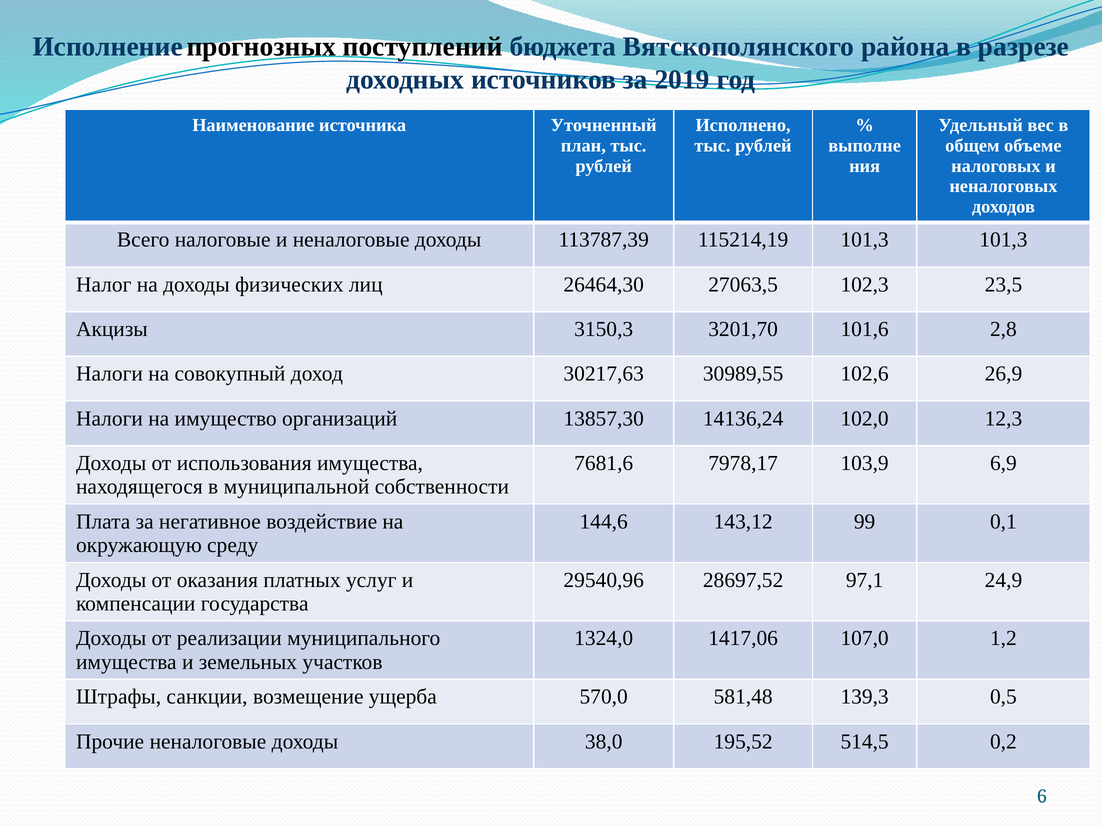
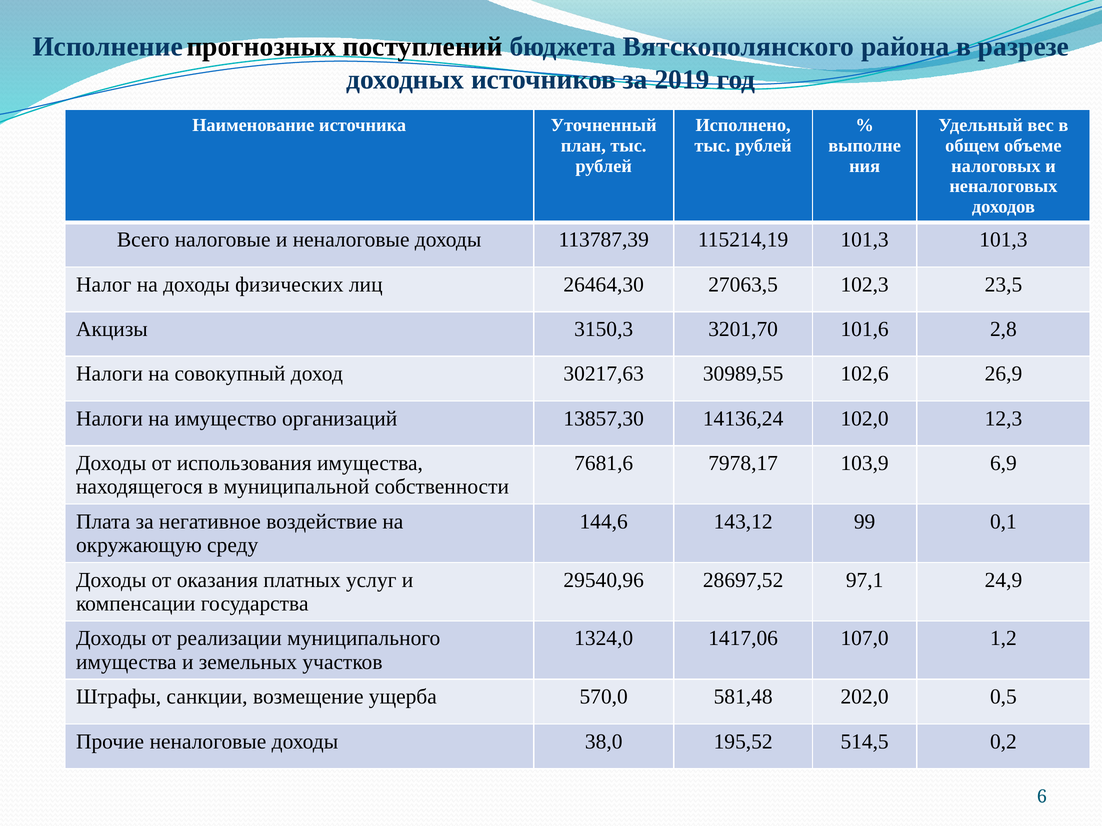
139,3: 139,3 -> 202,0 (865, 697)
